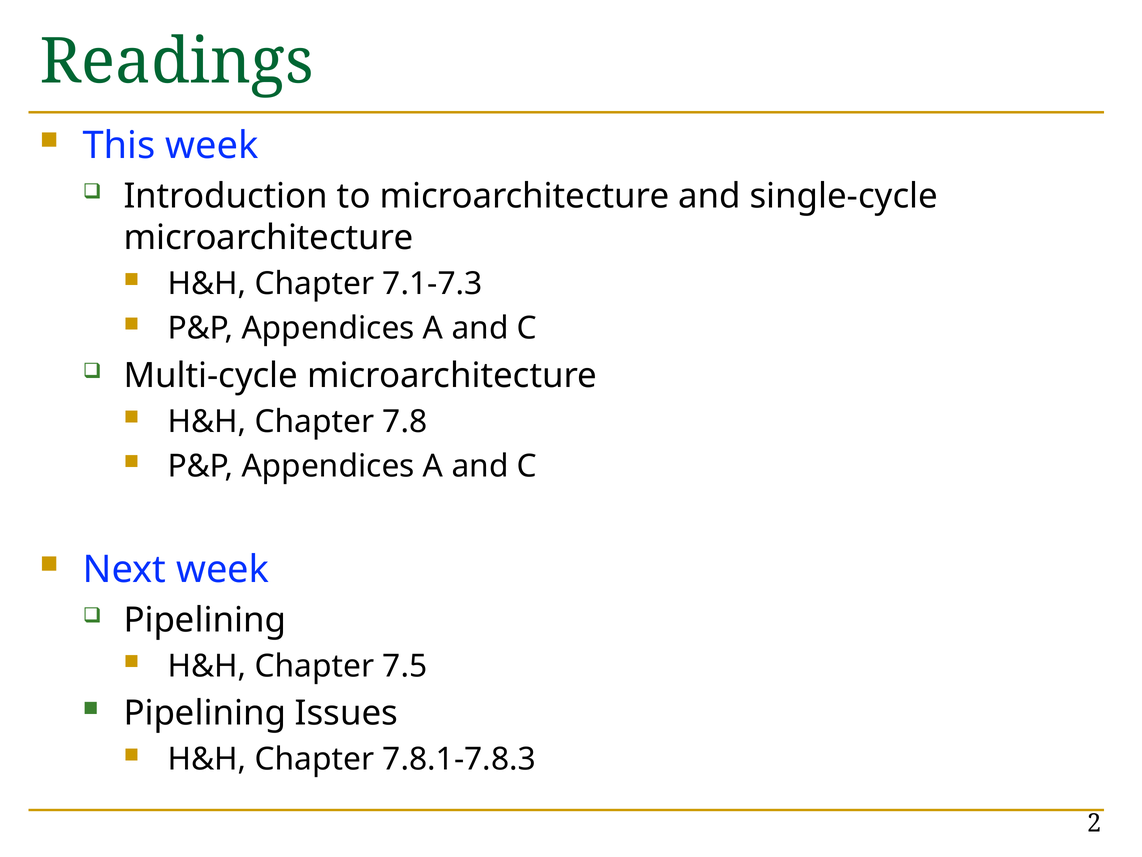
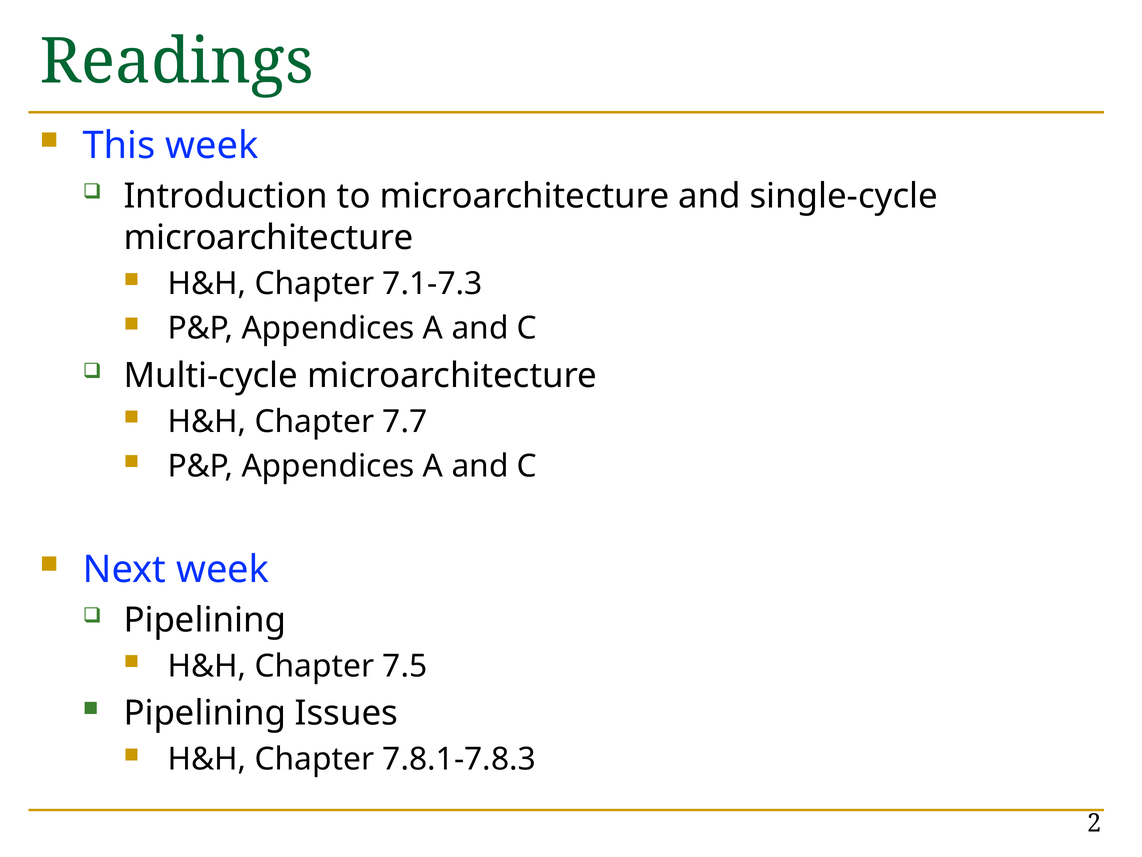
7.8: 7.8 -> 7.7 (405, 422)
